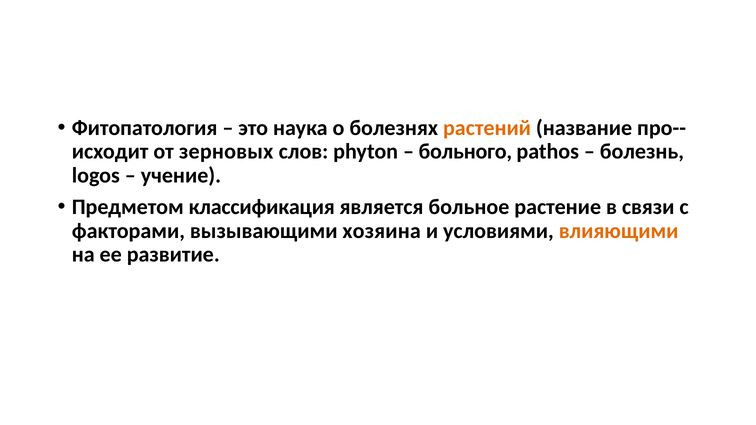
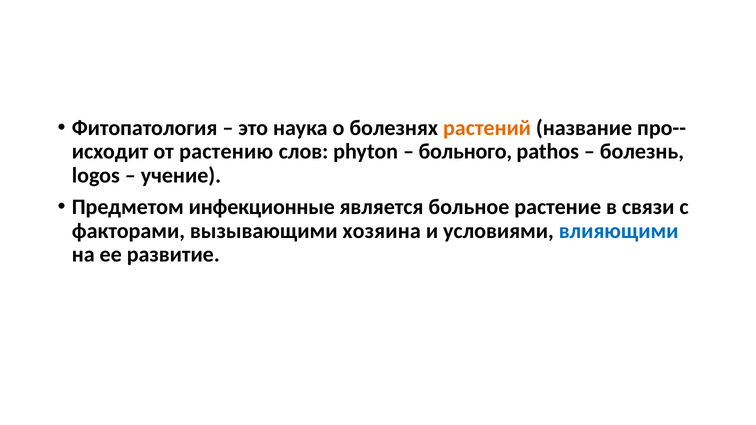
зерновых: зерновых -> растению (226, 152)
классификация: классификация -> инфекционные (262, 207)
влияющими colour: orange -> blue (619, 231)
